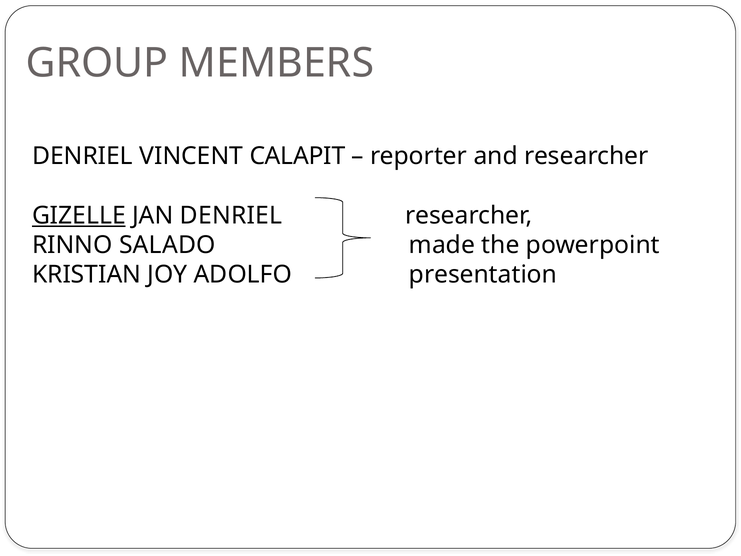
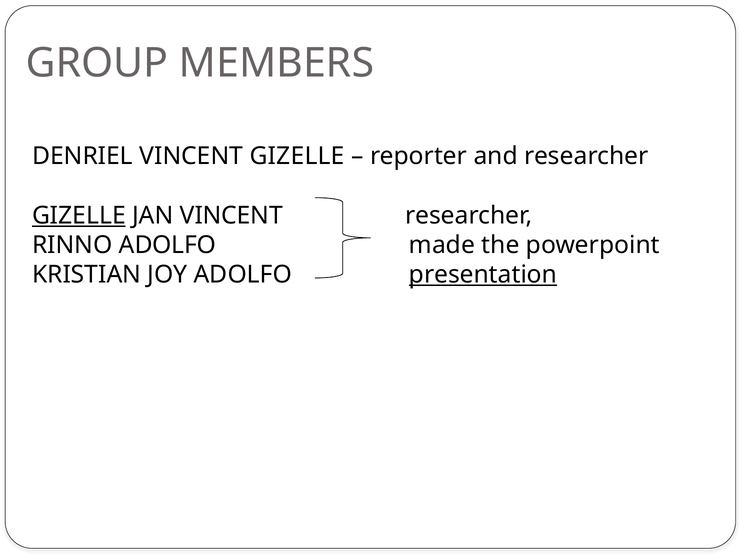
VINCENT CALAPIT: CALAPIT -> GIZELLE (297, 156)
JAN DENRIEL: DENRIEL -> VINCENT (231, 215)
RINNO SALADO: SALADO -> ADOLFO (168, 245)
presentation underline: none -> present (483, 275)
